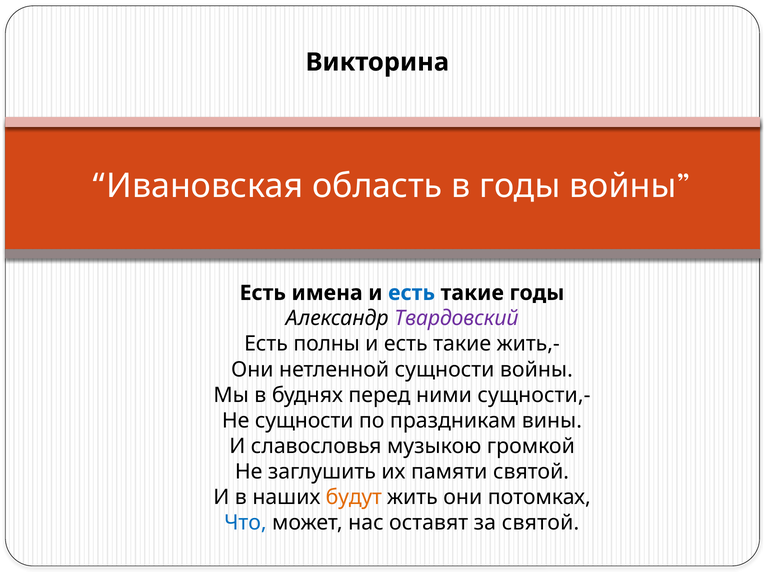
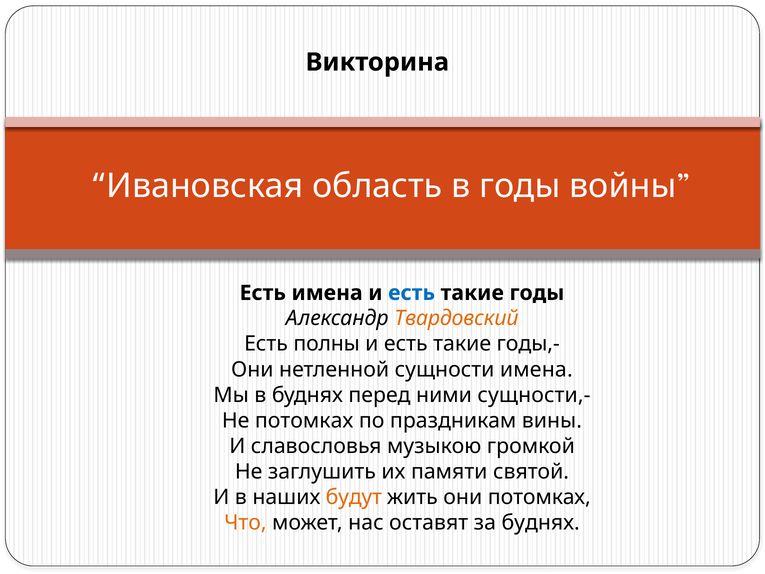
Твардовский colour: purple -> orange (456, 318)
жить,-: жить,- -> годы,- (528, 344)
сущности войны: войны -> имена (536, 369)
Не сущности: сущности -> потомках (304, 420)
Что colour: blue -> orange (245, 522)
за святой: святой -> буднях (541, 522)
